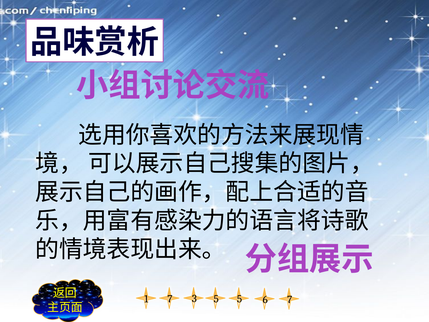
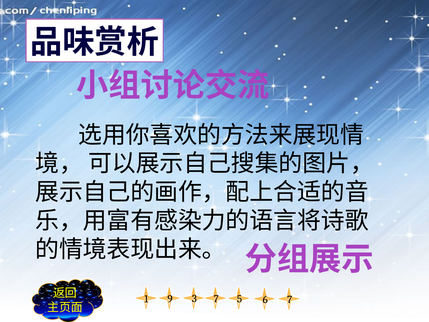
3 5: 5 -> 7 (216, 299)
1 7: 7 -> 9 (170, 299)
